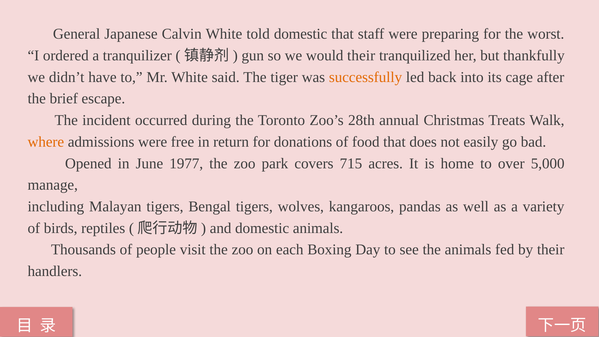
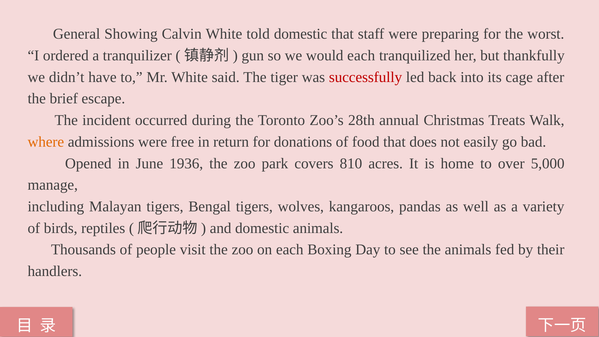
Japanese: Japanese -> Showing (131, 34)
would their: their -> each (361, 56)
successfully colour: orange -> red (366, 77)
1977: 1977 -> 1936 (186, 163)
715: 715 -> 810 (351, 163)
